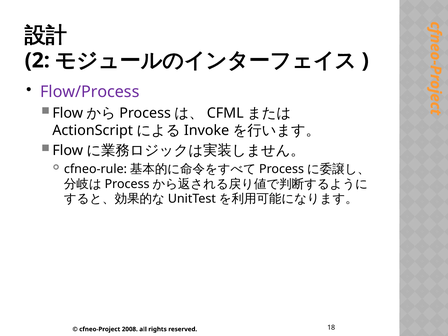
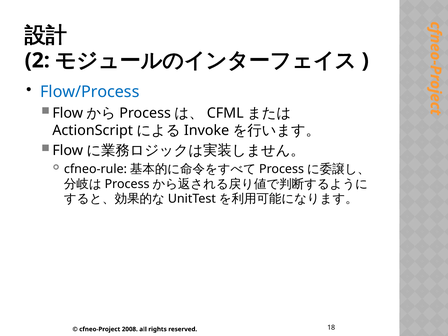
Flow/Process colour: purple -> blue (90, 92)
